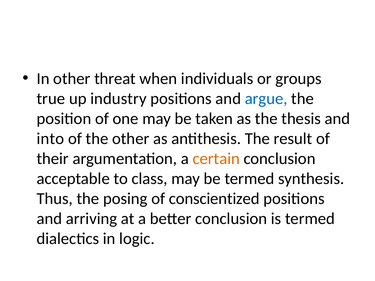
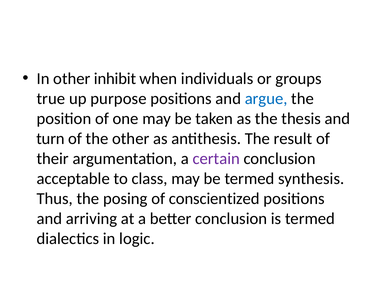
threat: threat -> inhibit (115, 79)
industry: industry -> purpose (118, 99)
into: into -> turn (51, 139)
certain colour: orange -> purple (216, 159)
